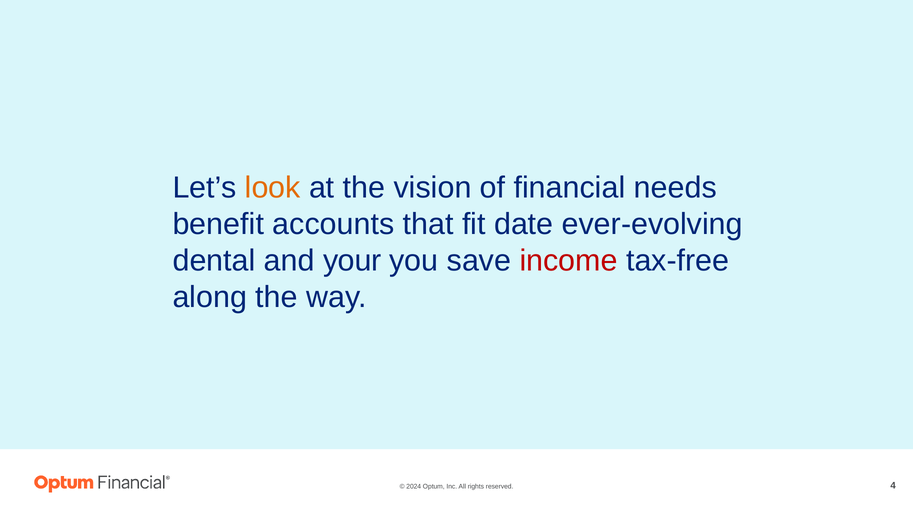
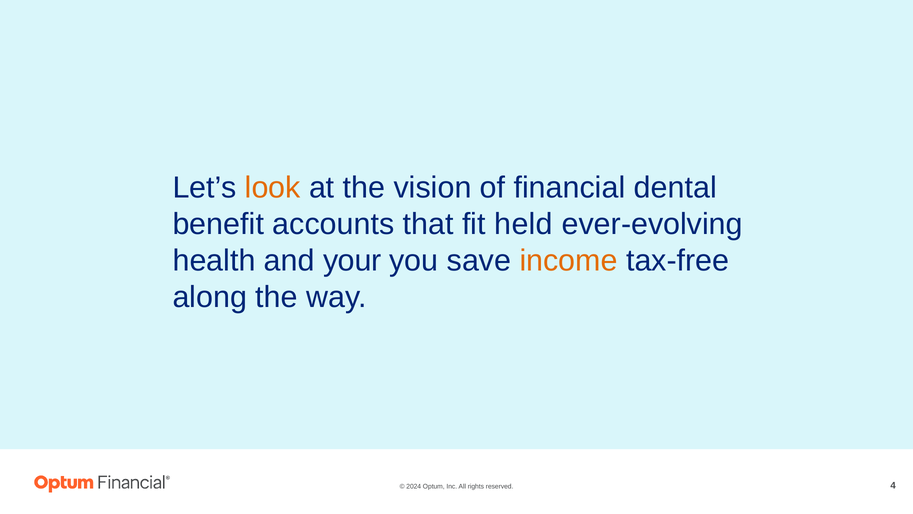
needs: needs -> dental (675, 187)
date: date -> held (524, 224)
dental: dental -> health (214, 261)
income colour: red -> orange (569, 261)
